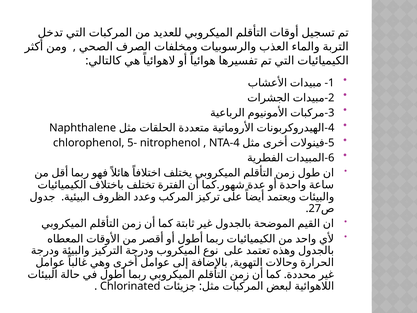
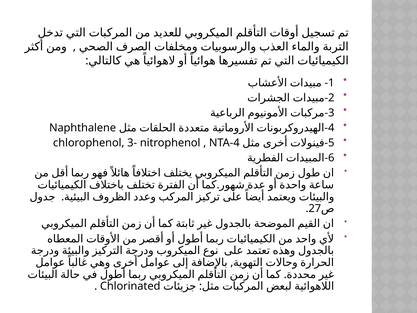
5-: 5- -> 3- (132, 143)
